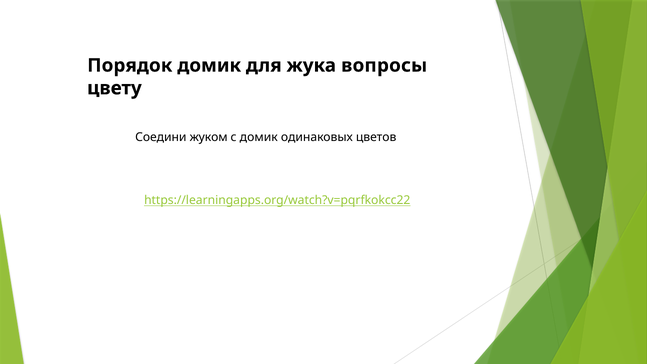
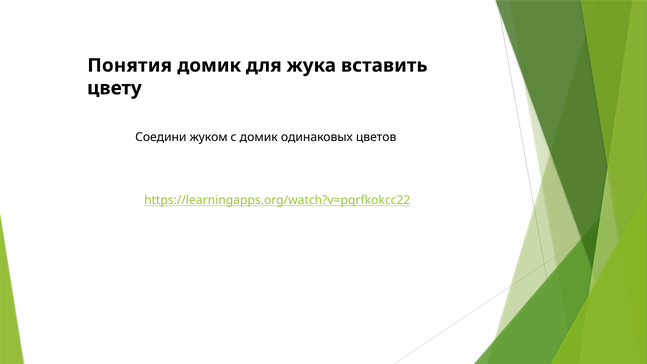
Порядок: Порядок -> Понятия (130, 65)
вопросы: вопросы -> вставить (384, 65)
